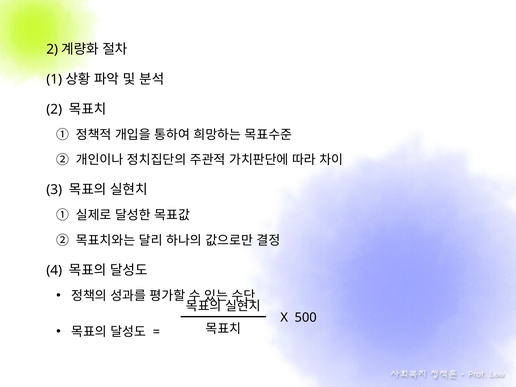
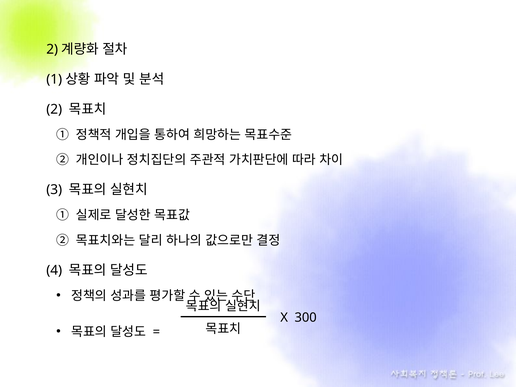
500: 500 -> 300 (306, 317)
